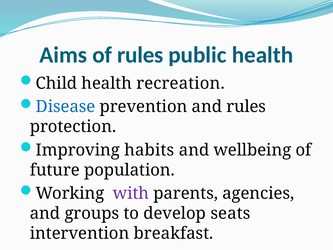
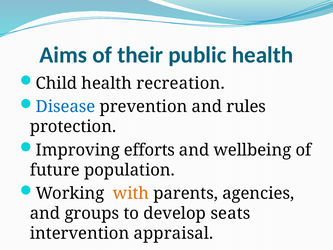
of rules: rules -> their (140, 55)
habits: habits -> efforts (149, 150)
with colour: purple -> orange (131, 193)
breakfast: breakfast -> appraisal (173, 233)
